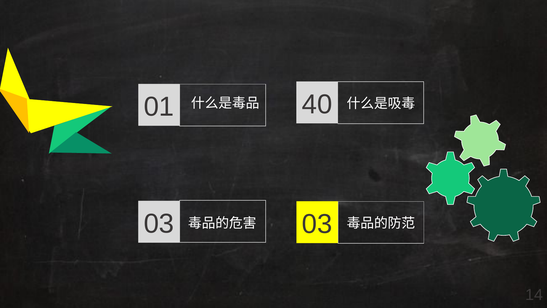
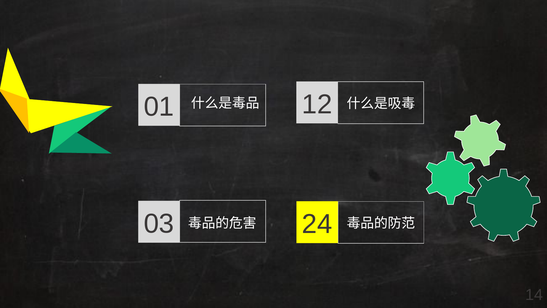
40: 40 -> 12 (317, 104)
03: 03 -> 24 (317, 224)
